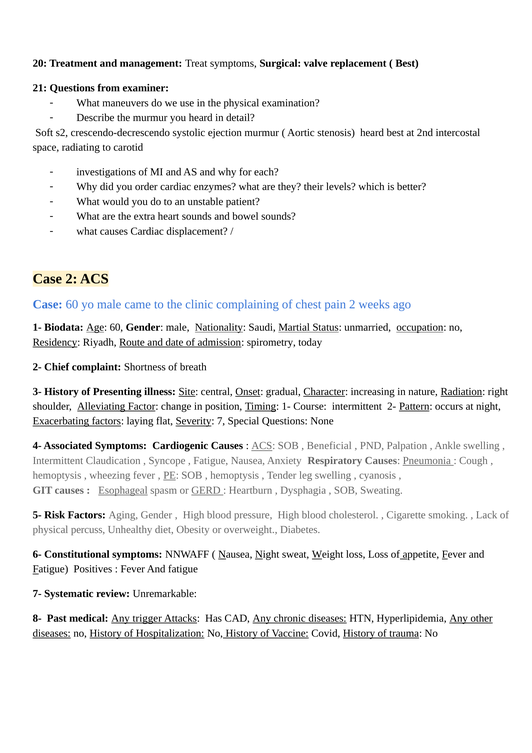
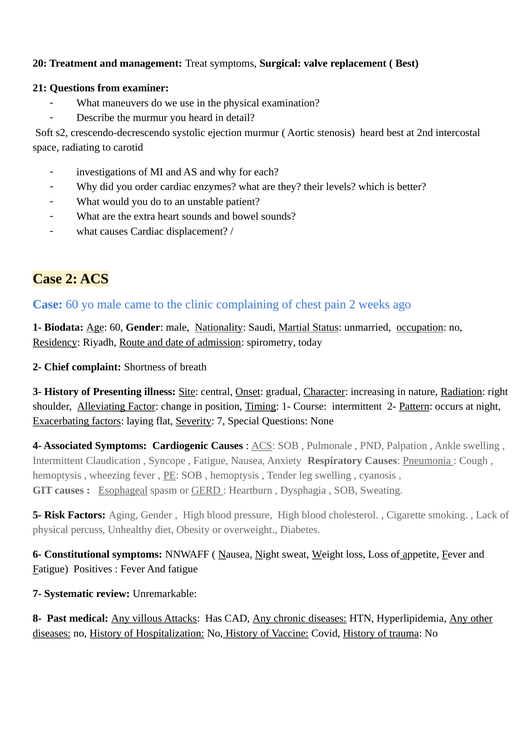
Beneficial: Beneficial -> Pulmonale (329, 445)
trigger: trigger -> villous (147, 618)
